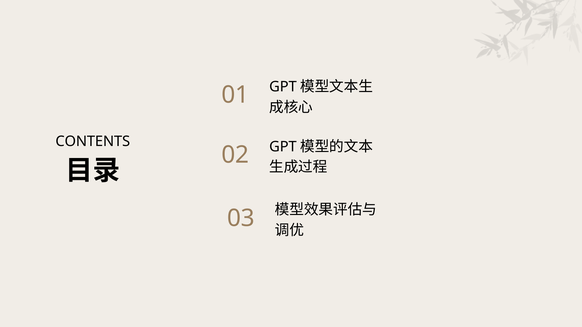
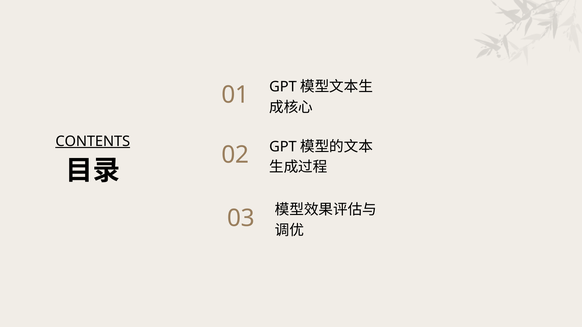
CONTENTS underline: none -> present (93, 141)
